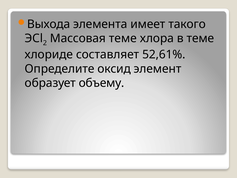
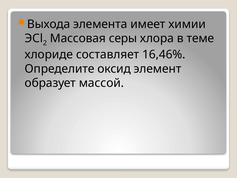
такого: такого -> химии (187, 24)
Массовая теме: теме -> серы (123, 38)
52,61%: 52,61% -> 16,46% (164, 54)
объему: объему -> массой (101, 83)
